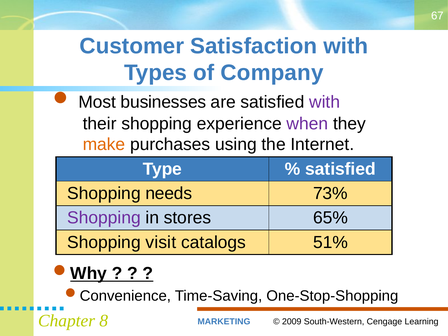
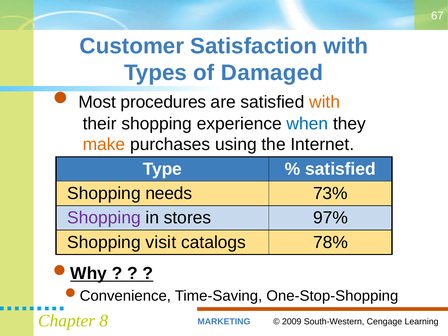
Company: Company -> Damaged (272, 73)
businesses: businesses -> procedures (163, 102)
with colour: purple -> orange (325, 102)
when colour: purple -> blue (307, 124)
65%: 65% -> 97% (330, 218)
51%: 51% -> 78% (330, 242)
